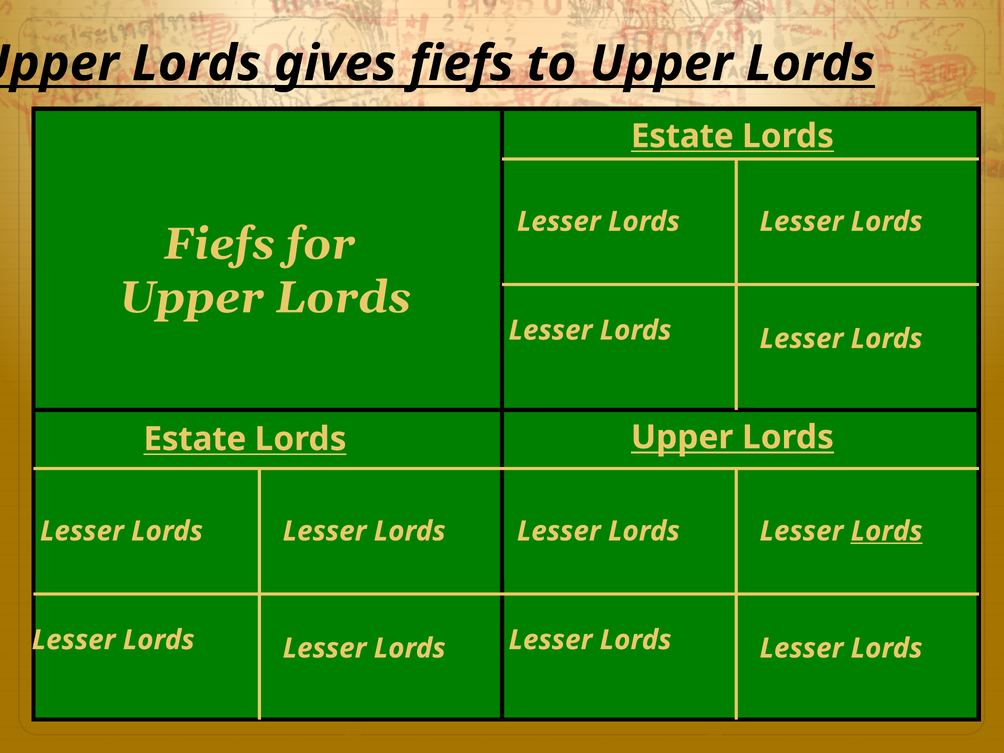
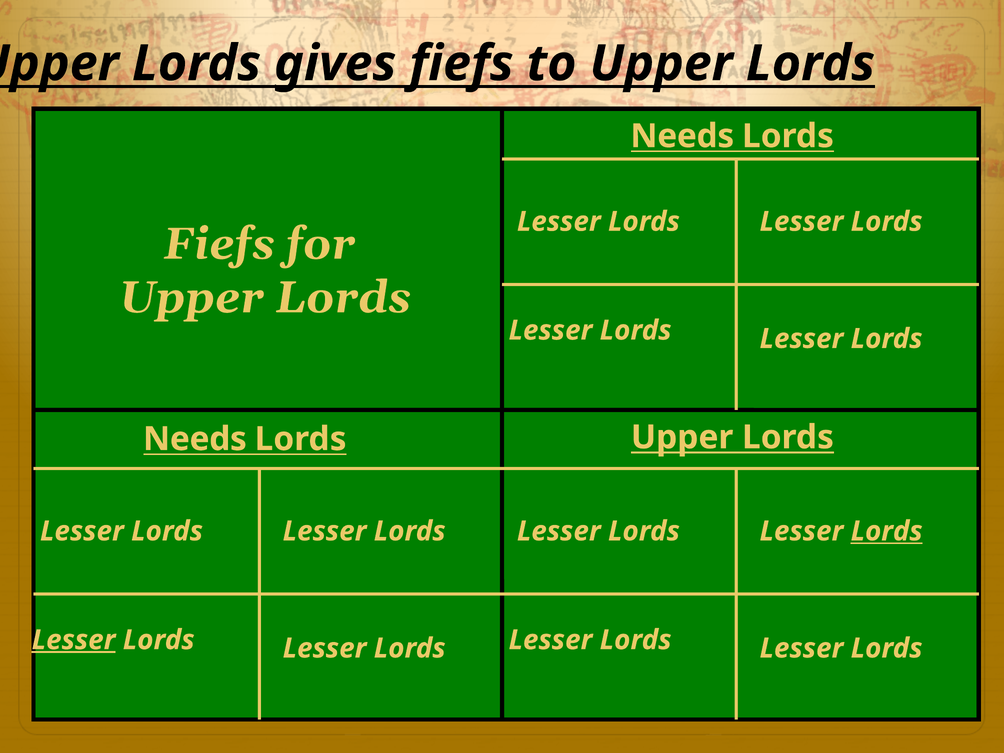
Estate: Estate -> Needs (682, 136)
Estate: Estate -> Needs (195, 439)
Lesser underline: none -> present (74, 640)
